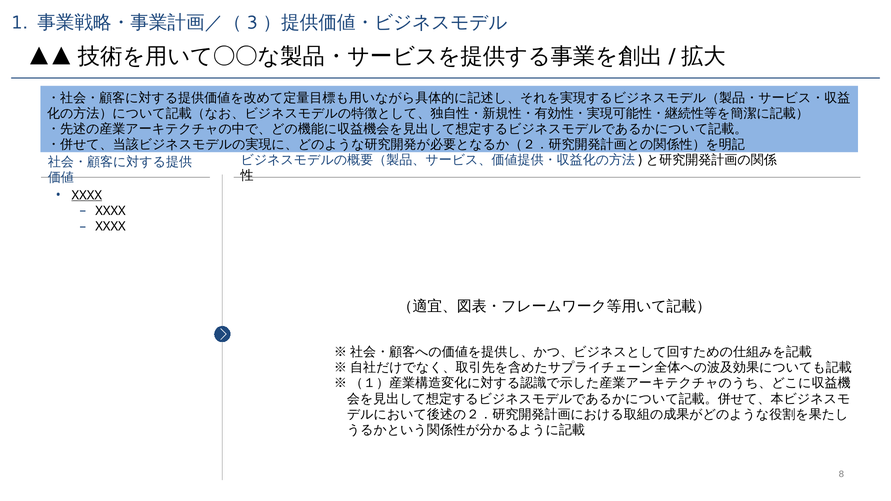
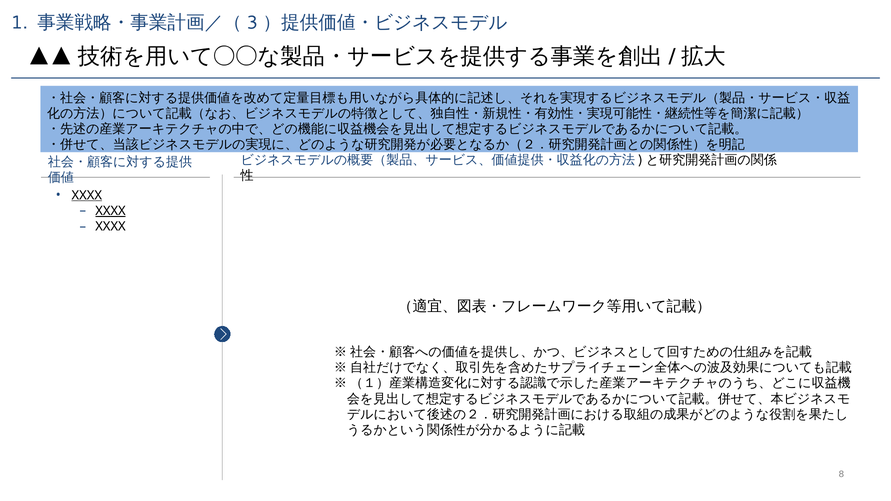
XXXX underline: none -> present (111, 211)
